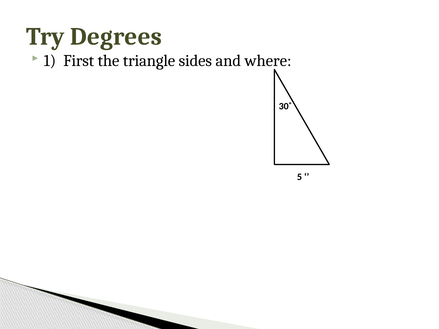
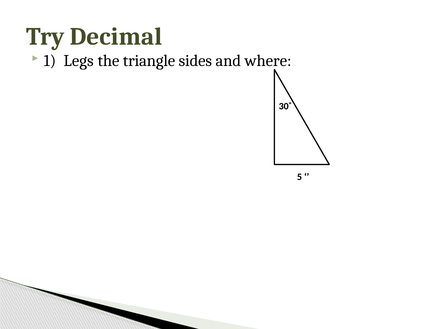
Degrees: Degrees -> Decimal (116, 36)
First: First -> Legs (79, 61)
